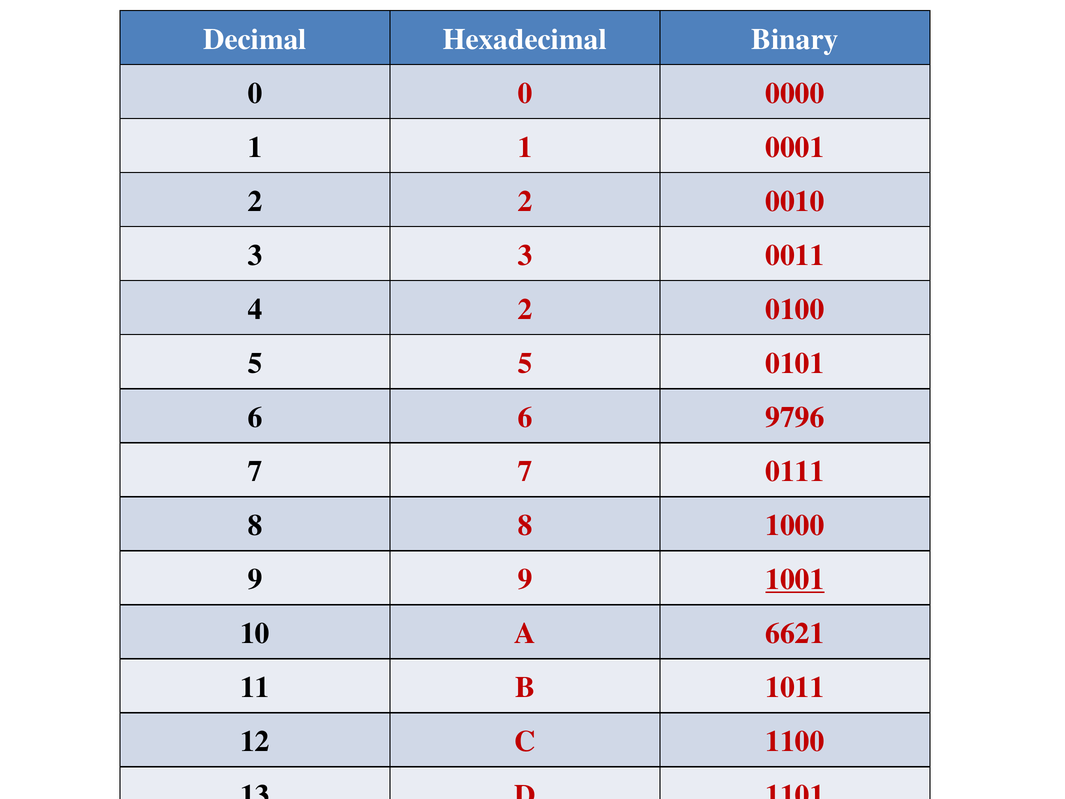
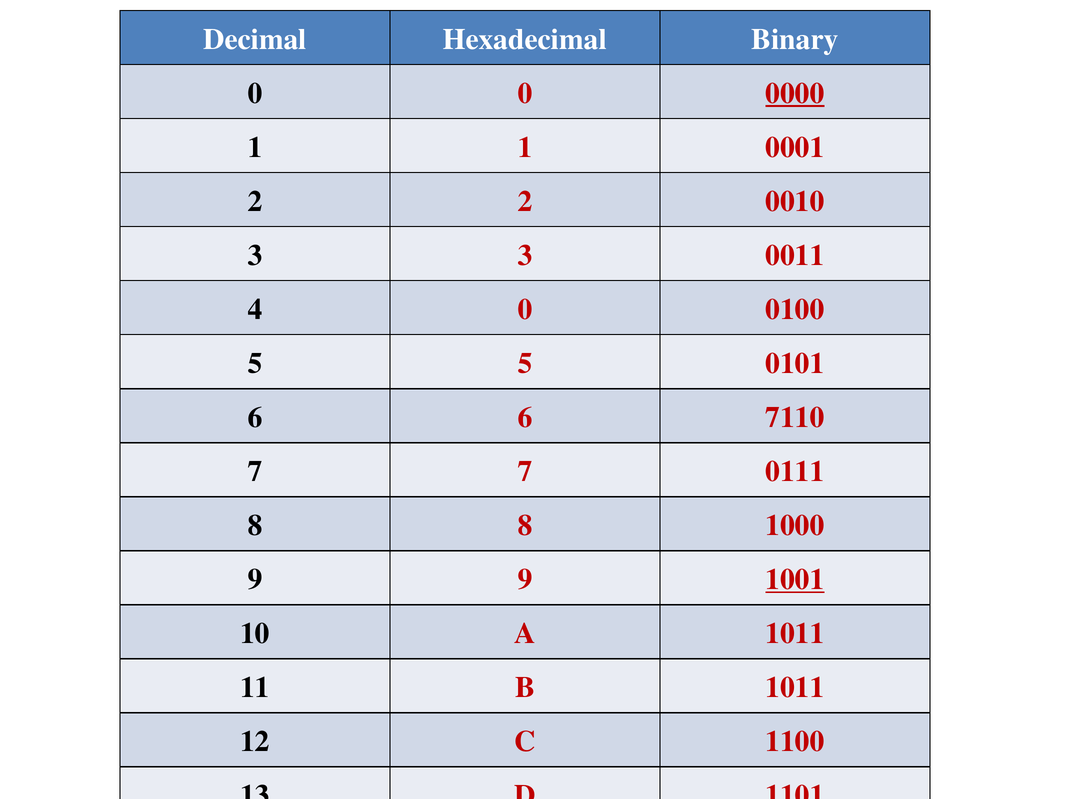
0000 underline: none -> present (795, 93)
4 2: 2 -> 0 (525, 309)
9796: 9796 -> 7110 (795, 417)
A 6621: 6621 -> 1011 (795, 633)
